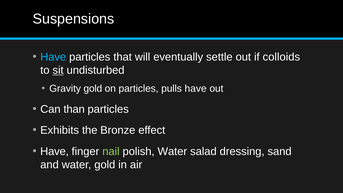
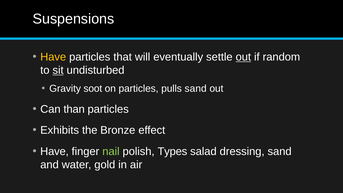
Have colour: light blue -> yellow (53, 57)
out underline: none -> present (243, 57)
colloids: colloids -> random (281, 57)
Gravity gold: gold -> soot (93, 89)
pulls have: have -> sand (196, 89)
polish Water: Water -> Types (172, 151)
